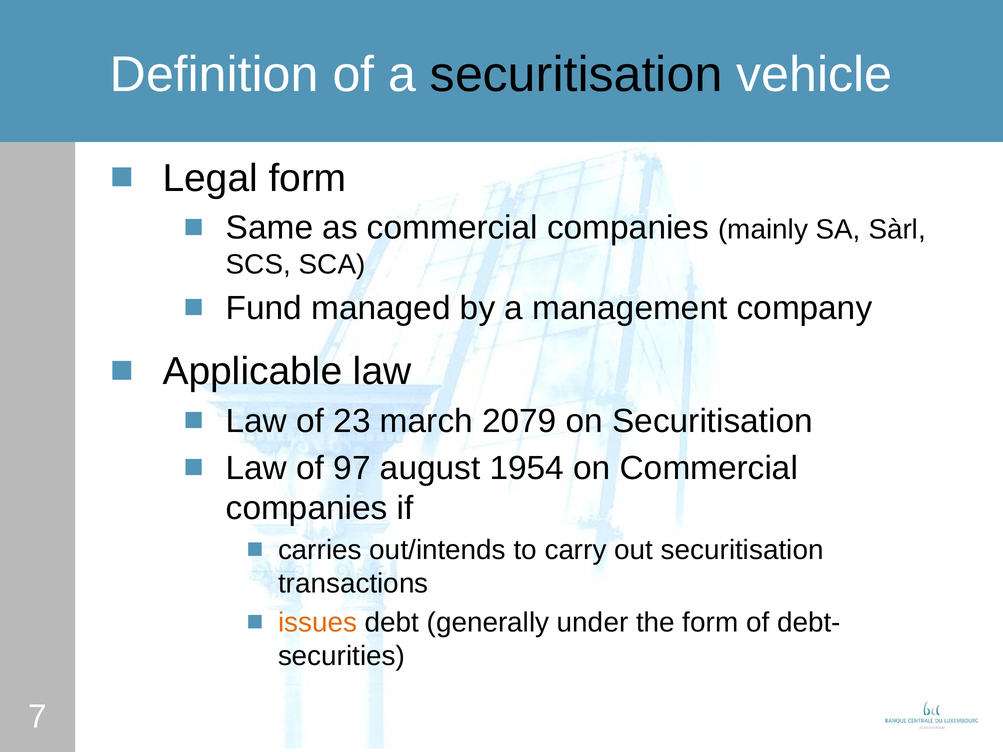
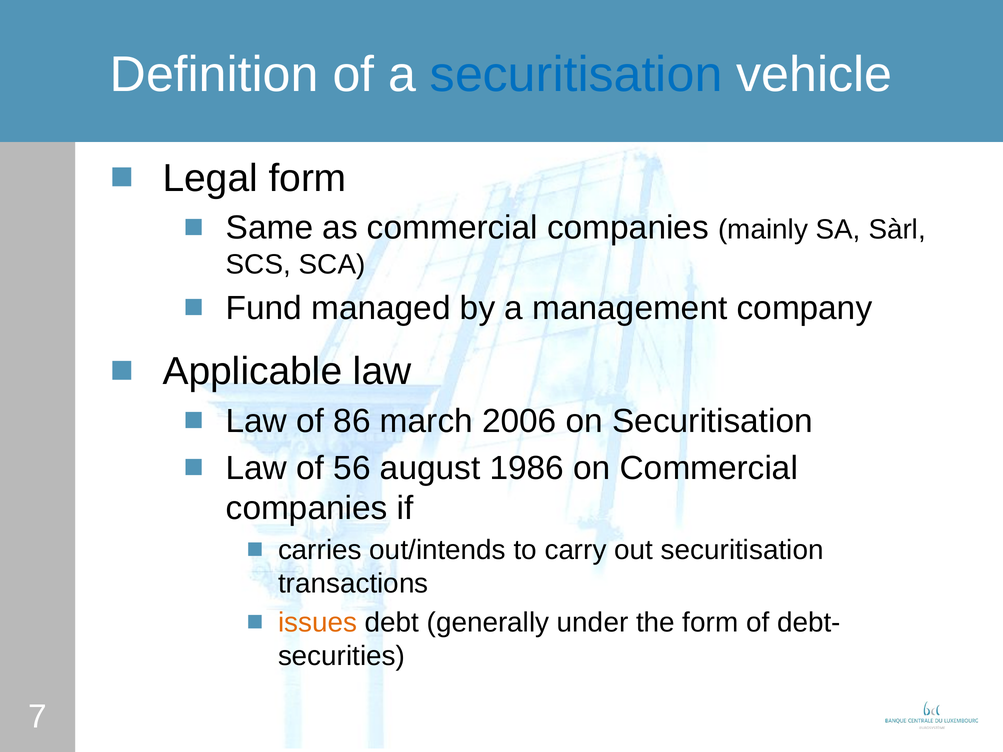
securitisation colour: black -> blue (576, 75)
23: 23 -> 86 (352, 421)
2079: 2079 -> 2006 (519, 421)
97: 97 -> 56 (352, 468)
1954: 1954 -> 1986 (527, 468)
